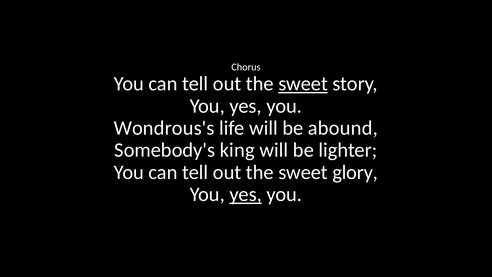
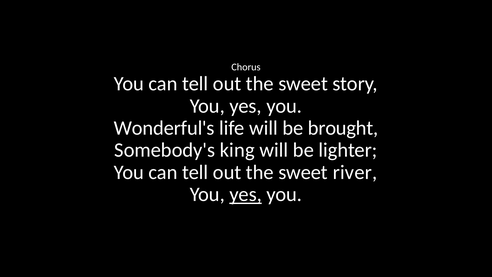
sweet underline: present -> none (303, 84)
Wondrous's: Wondrous's -> Wonderful's (164, 128)
abound: abound -> brought (343, 128)
glory: glory -> river (355, 172)
